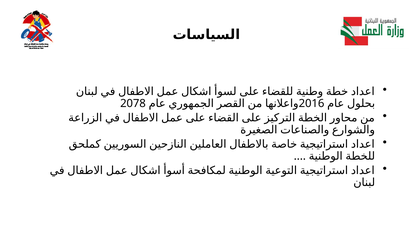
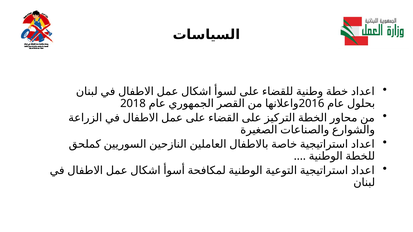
2078: 2078 -> 2018 (133, 104)
